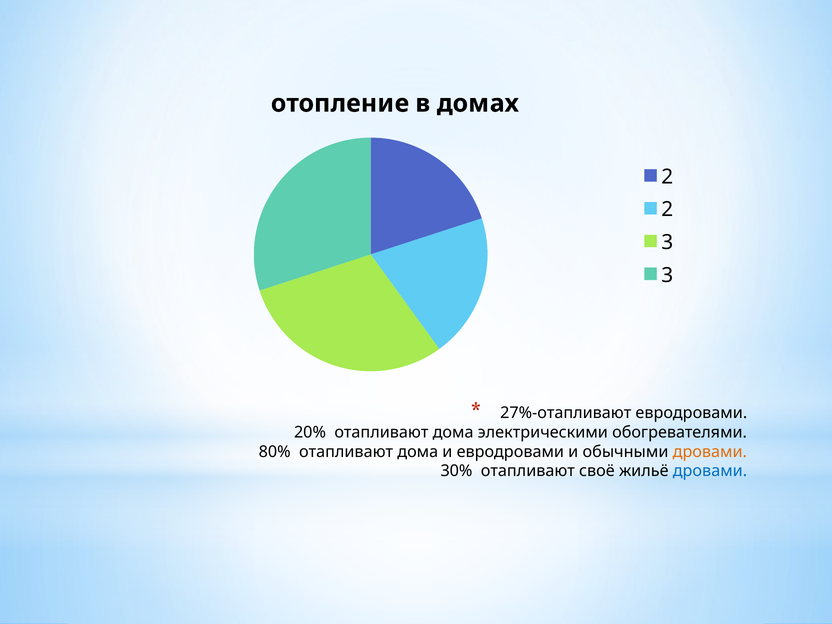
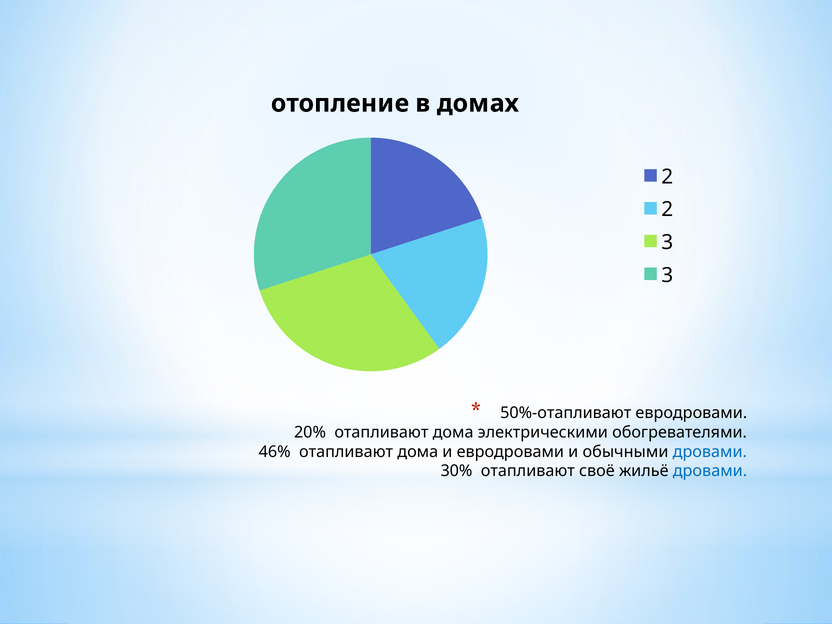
27%-отапливают: 27%-отапливают -> 50%-отапливают (566, 413)
80%: 80% -> 46% (275, 452)
дровами colour: orange -> blue (710, 452)
